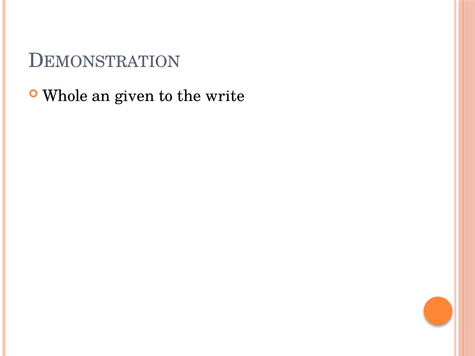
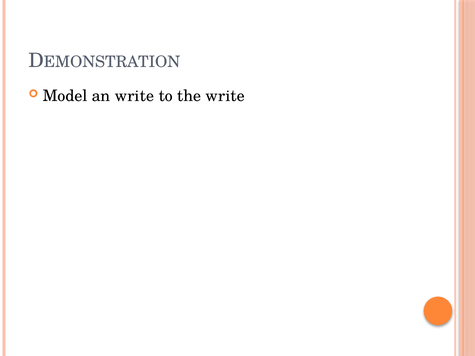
Whole: Whole -> Model (65, 96)
an given: given -> write (134, 96)
